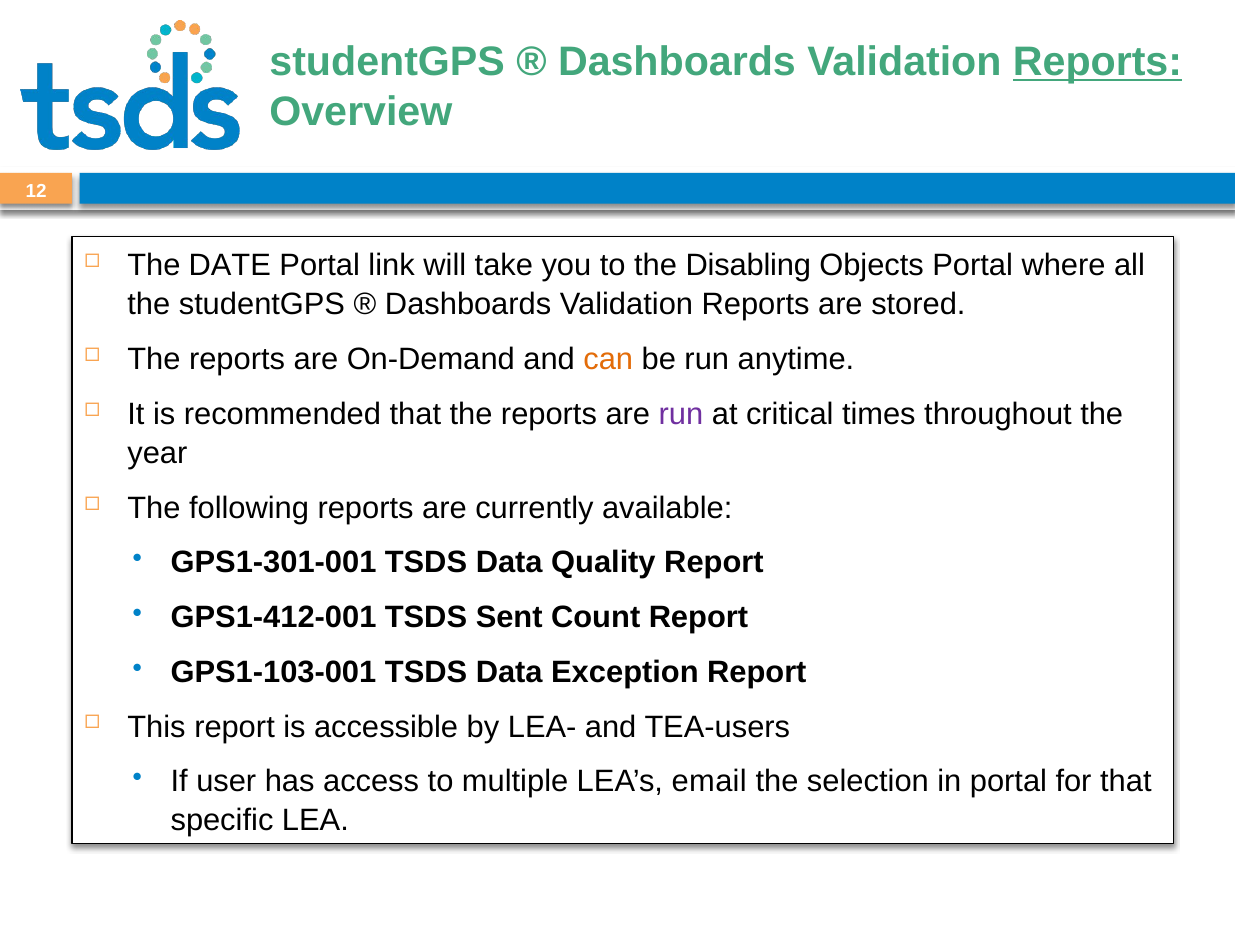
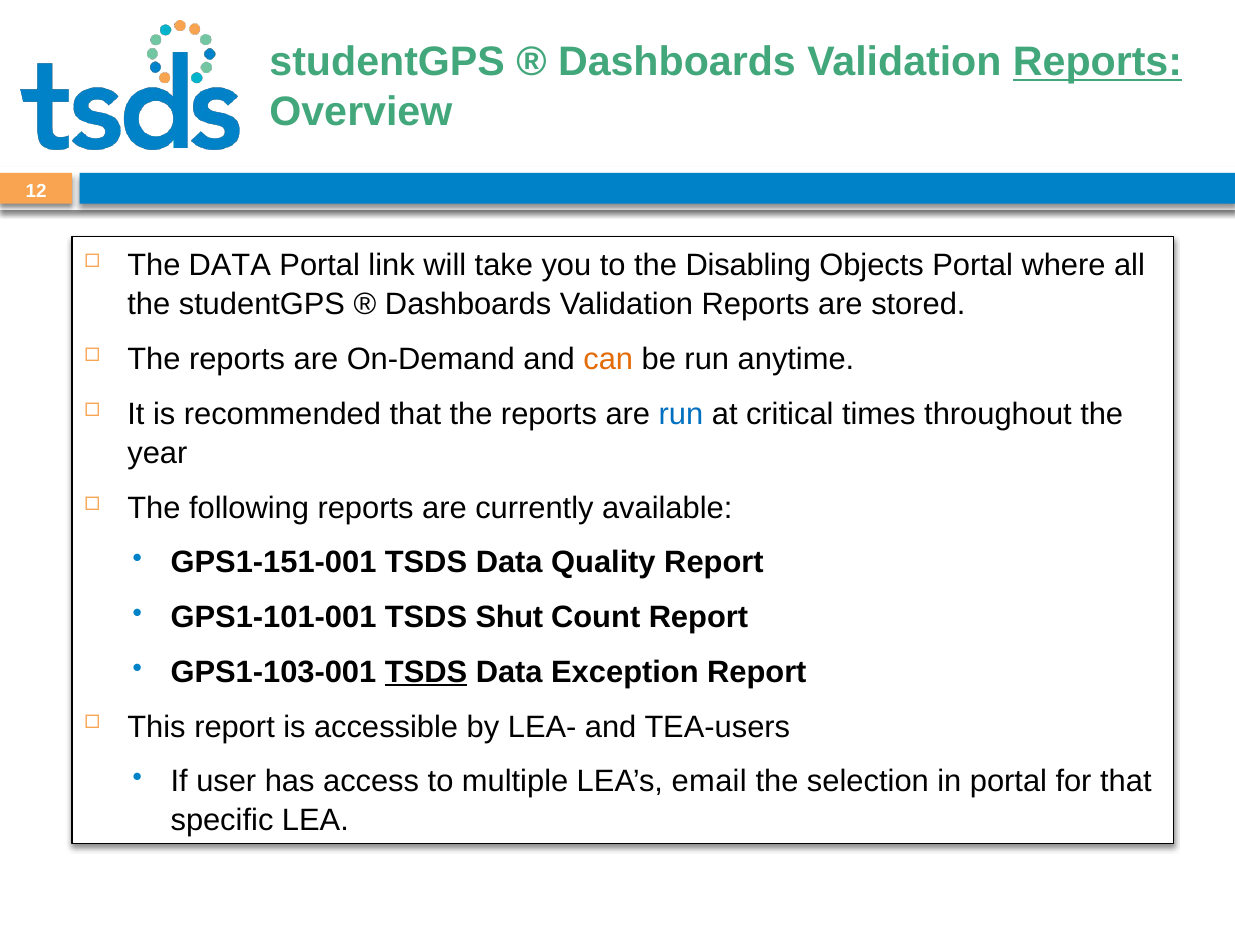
The DATE: DATE -> DATA (230, 266)
run colour: purple -> blue (681, 414)
GPS1-301-001: GPS1-301-001 -> GPS1-151-001 (274, 563)
GPS1-412-001: GPS1-412-001 -> GPS1-101-001 (274, 618)
Sent: Sent -> Shut (509, 618)
TSDS underline: none -> present (426, 672)
